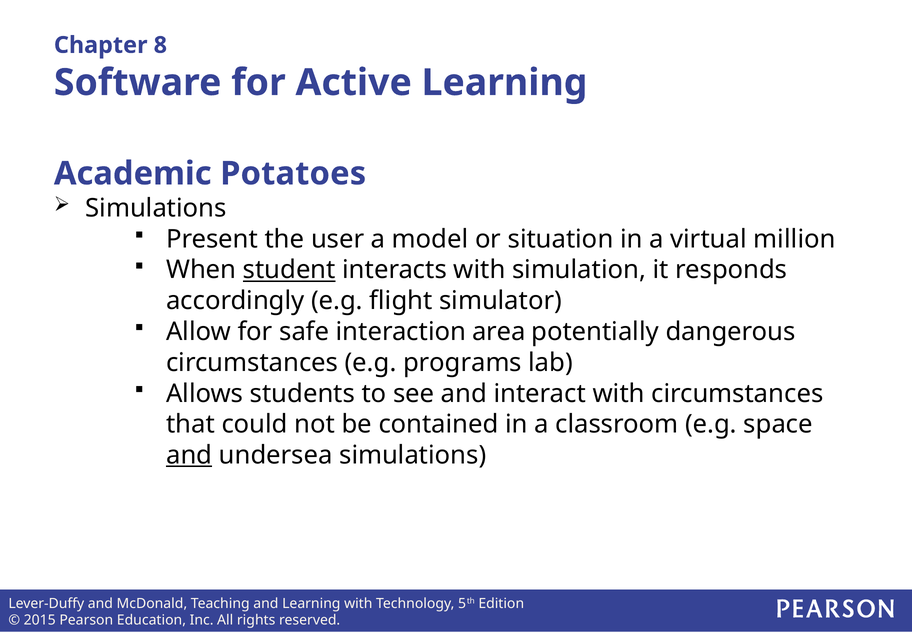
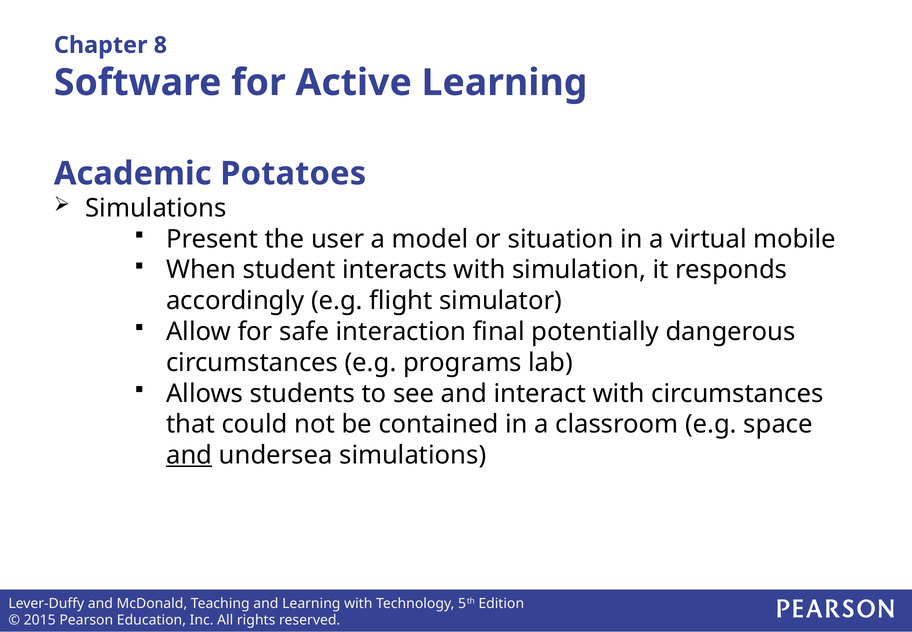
million: million -> mobile (795, 239)
student underline: present -> none (289, 270)
area: area -> final (499, 331)
